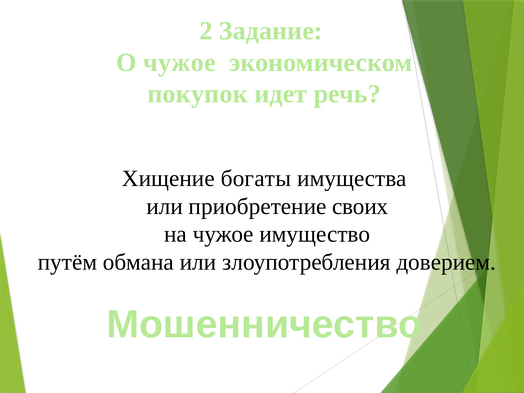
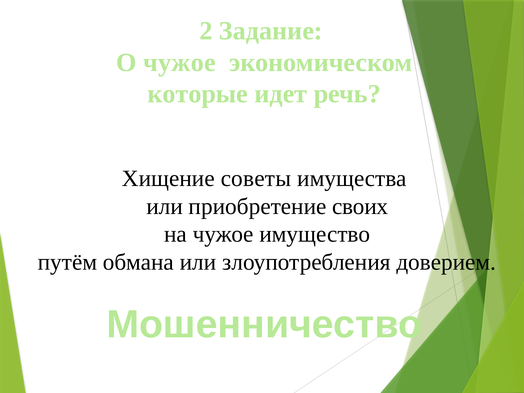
покупок: покупок -> которые (198, 94)
богаты: богаты -> советы (256, 178)
